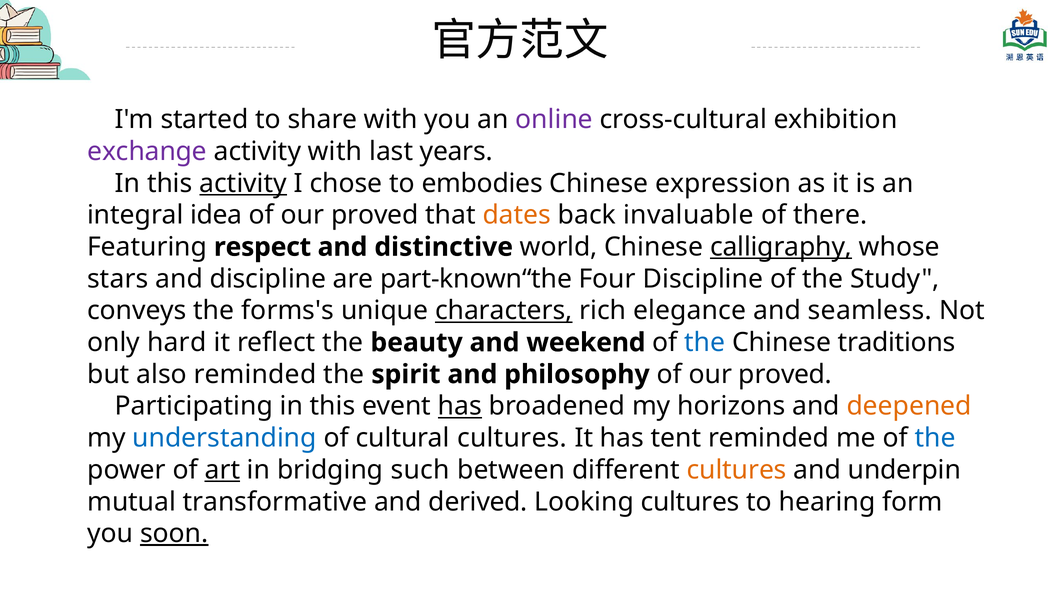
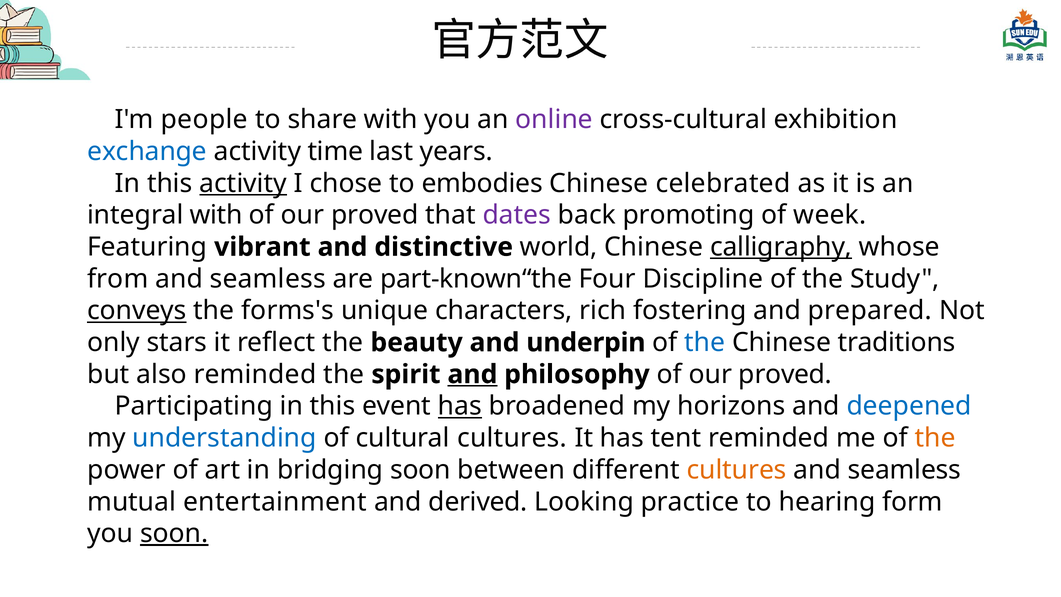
started: started -> people (204, 120)
exchange colour: purple -> blue (147, 151)
activity with: with -> time (335, 151)
expression: expression -> celebrated (723, 183)
integral idea: idea -> with (216, 215)
dates colour: orange -> purple (517, 215)
invaluable: invaluable -> promoting (689, 215)
there: there -> week (830, 215)
respect: respect -> vibrant (262, 247)
stars: stars -> from (118, 279)
discipline: discipline -> seamless (268, 279)
conveys underline: none -> present (137, 311)
characters underline: present -> none (504, 311)
elegance: elegance -> fostering (690, 311)
seamless: seamless -> prepared (870, 311)
hard: hard -> stars (177, 342)
weekend: weekend -> underpin (586, 342)
and underline: none -> present (472, 374)
deepened colour: orange -> blue (909, 406)
the colour: blue -> orange (935, 438)
art underline: present -> none (222, 470)
bridging such: such -> soon (420, 470)
underpin: underpin -> seamless (904, 470)
transformative: transformative -> entertainment (275, 501)
Looking cultures: cultures -> practice (690, 501)
